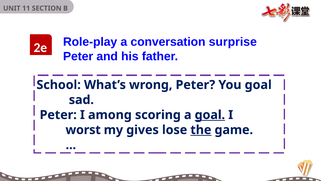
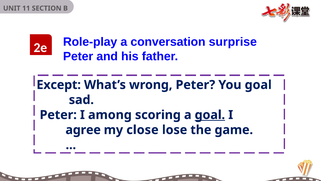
School: School -> Except (59, 85)
worst: worst -> agree (83, 130)
gives: gives -> close (142, 130)
the underline: present -> none (201, 130)
